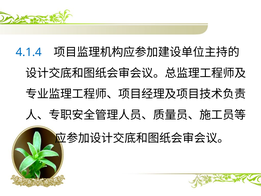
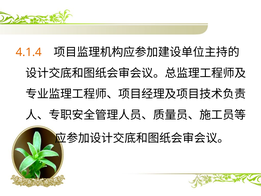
4.1.4 colour: blue -> orange (29, 52)
